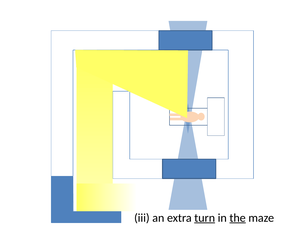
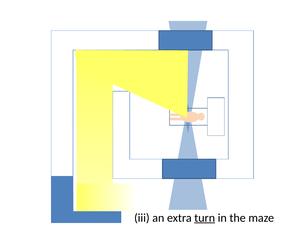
the underline: present -> none (238, 218)
